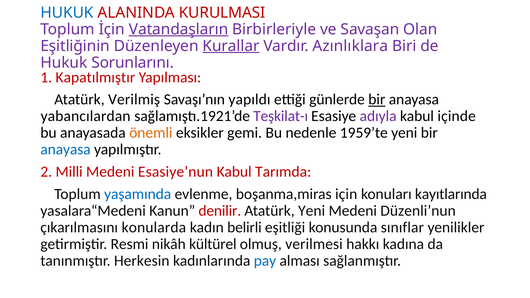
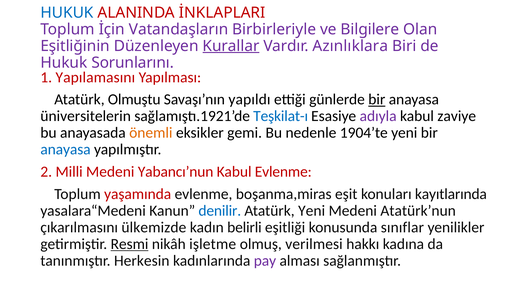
KURULMASI: KURULMASI -> İNKLAPLARI (222, 13)
Vatandaşların underline: present -> none (179, 29)
Savaşan: Savaşan -> Bilgilere (370, 29)
Kapatılmıştır: Kapatılmıştır -> Yapılamasını (95, 77)
Verilmiş: Verilmiş -> Olmuştu (134, 100)
yabancılardan: yabancılardan -> üniversitelerin (86, 116)
Teşkilat-ı colour: purple -> blue (281, 116)
içinde: içinde -> zaviye (457, 116)
1959’te: 1959’te -> 1904’te (364, 133)
Esasiye’nun: Esasiye’nun -> Yabancı’nun (176, 172)
Kabul Tarımda: Tarımda -> Evlenme (283, 172)
yaşamında colour: blue -> red (138, 194)
için: için -> eşit (346, 194)
denilir colour: red -> blue (220, 211)
Düzenli’nun: Düzenli’nun -> Atatürk’nun (418, 211)
konularda: konularda -> ülkemizde (154, 227)
Resmi underline: none -> present (130, 244)
kültürel: kültürel -> işletme (213, 244)
pay colour: blue -> purple (265, 261)
